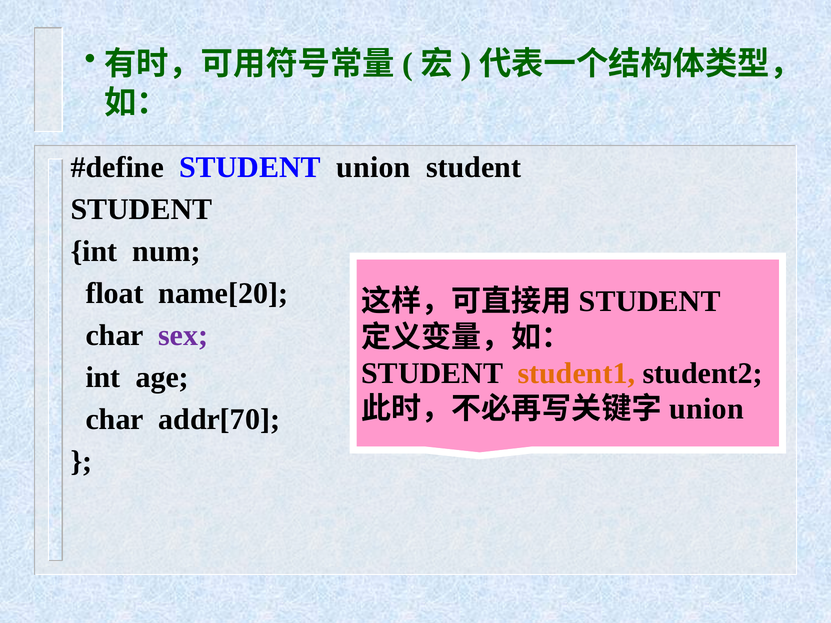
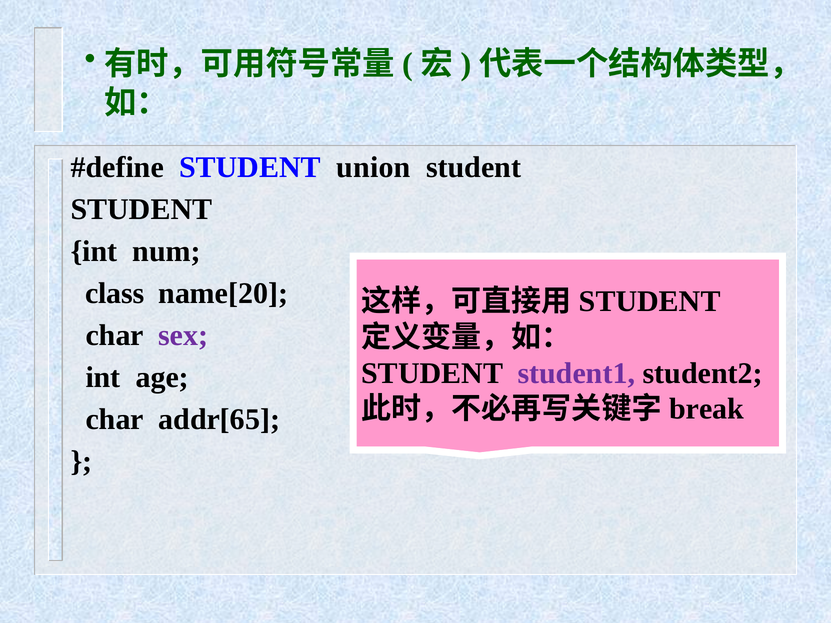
float: float -> class (115, 293)
student1 colour: orange -> purple (576, 373)
union: union -> break (707, 409)
addr[70: addr[70 -> addr[65 (219, 419)
